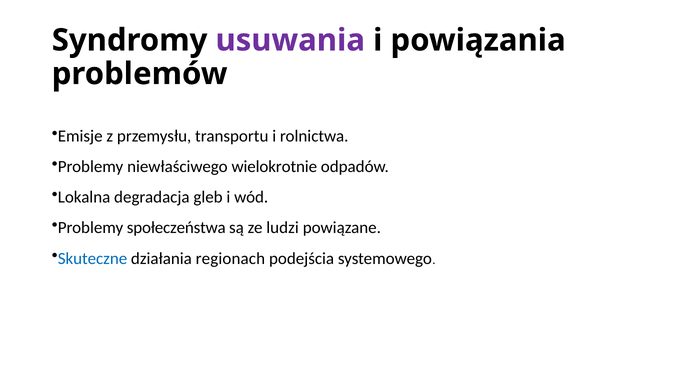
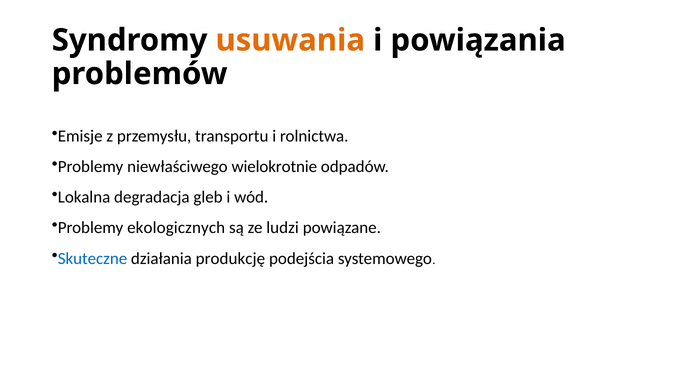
usuwania colour: purple -> orange (290, 40)
społeczeństwa: społeczeństwa -> ekologicznych (176, 228)
regionach: regionach -> produkcję (230, 258)
